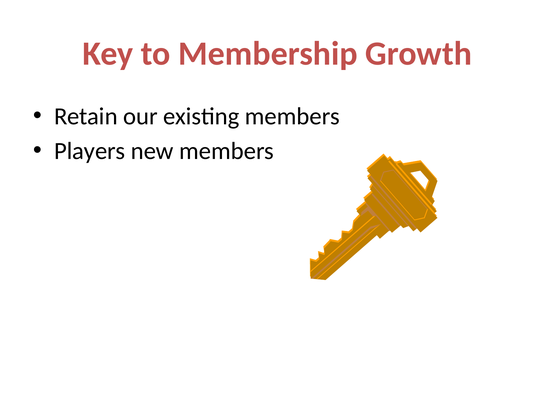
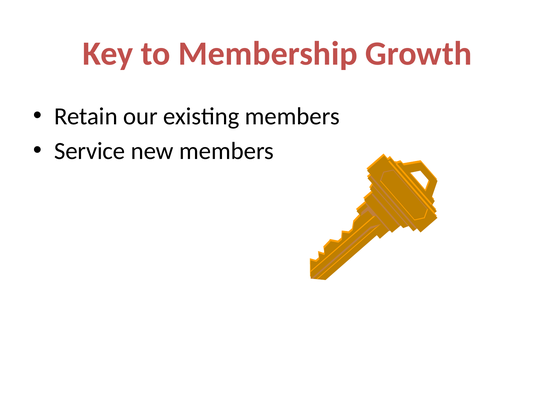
Players: Players -> Service (90, 151)
